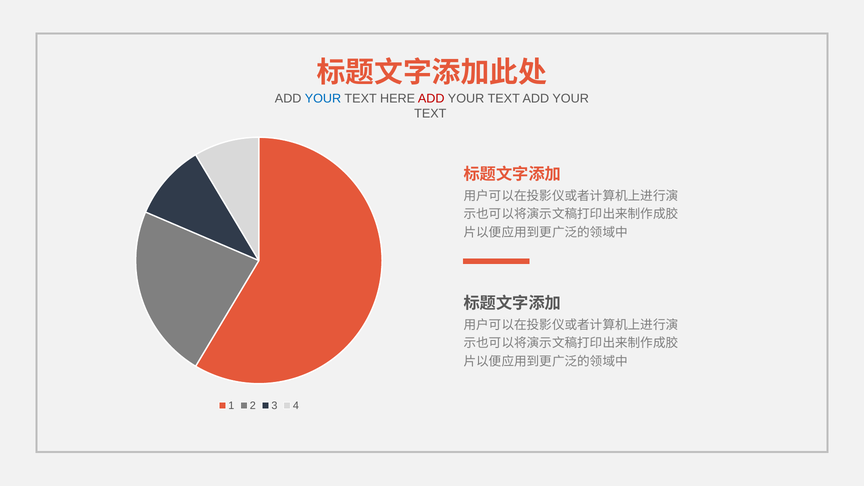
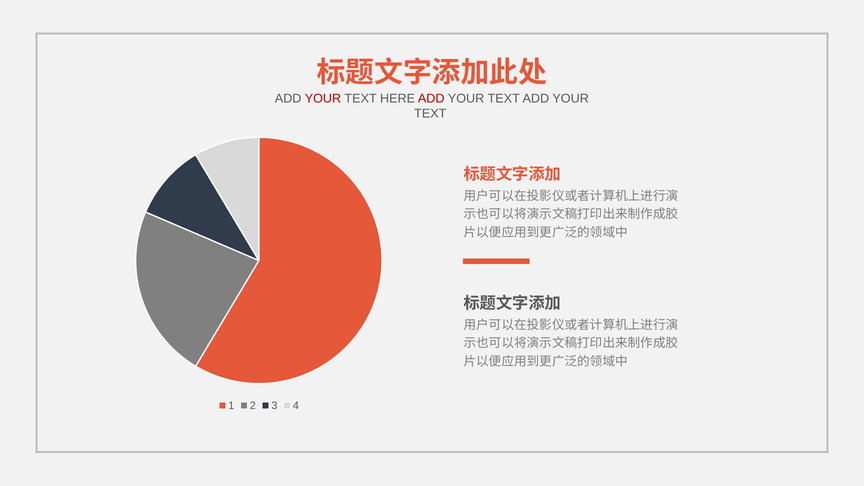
YOUR colour: blue -> red (323, 98)
